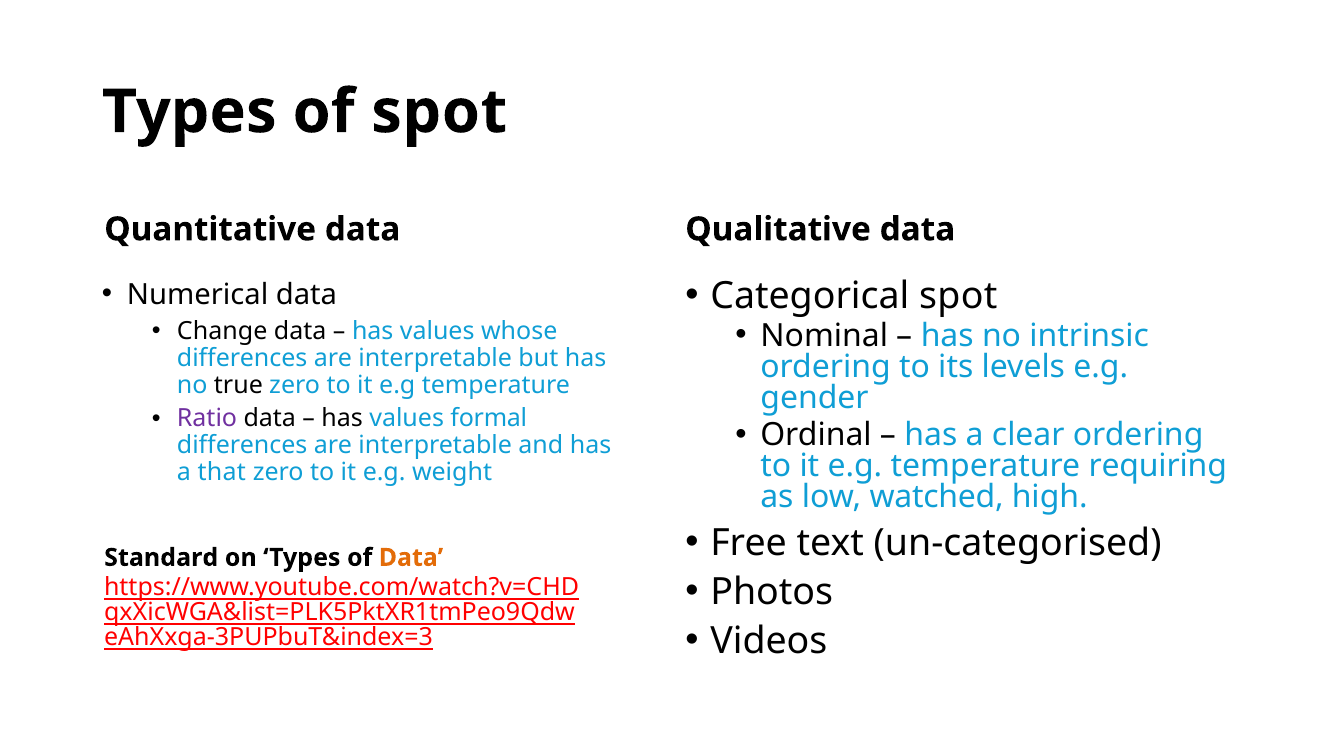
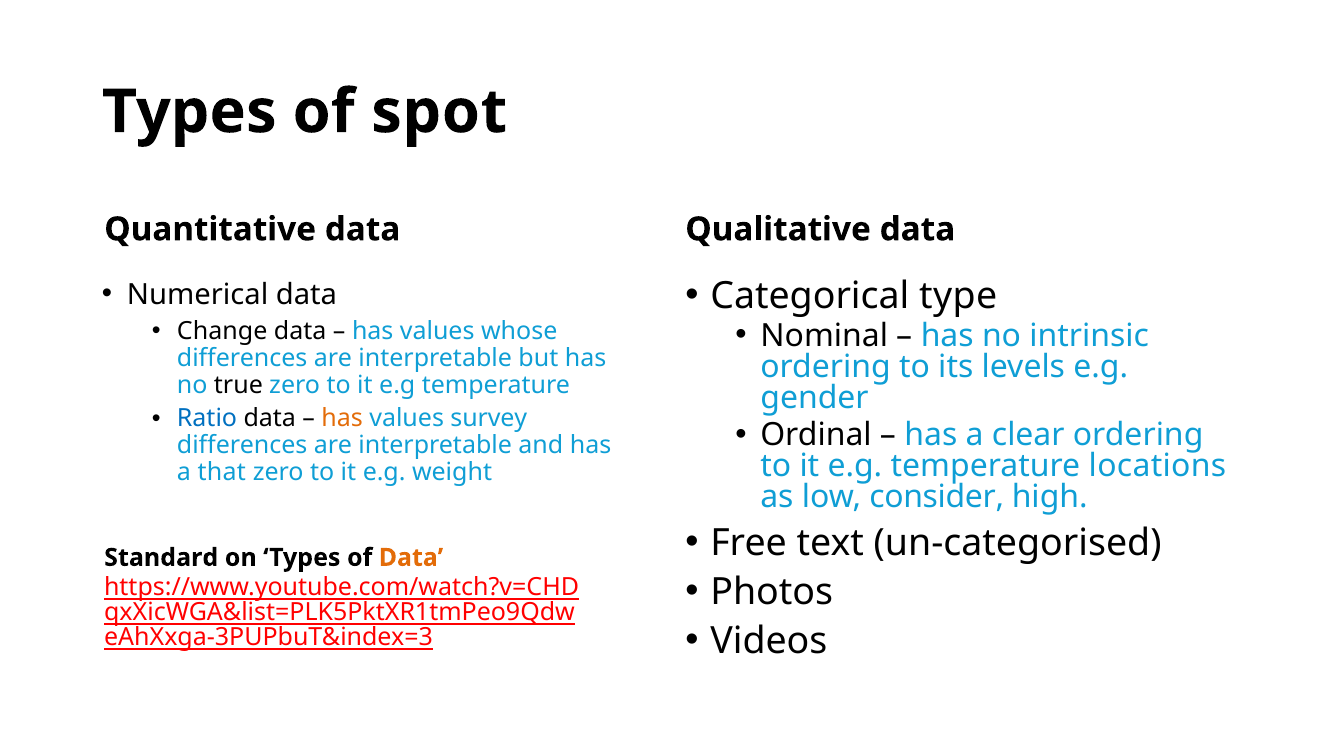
Categorical spot: spot -> type (958, 296)
Ratio colour: purple -> blue (207, 419)
has colour: black -> orange (342, 419)
formal: formal -> survey (489, 419)
requiring: requiring -> locations (1157, 467)
watched: watched -> consider (937, 498)
